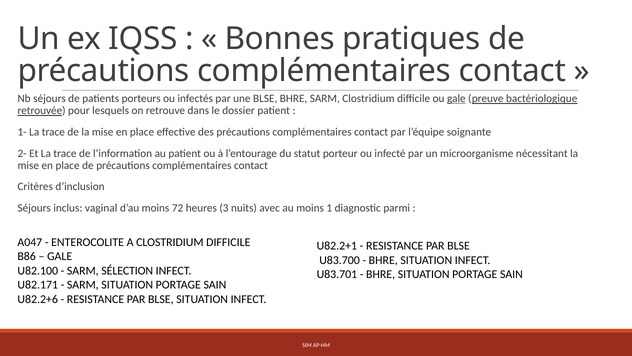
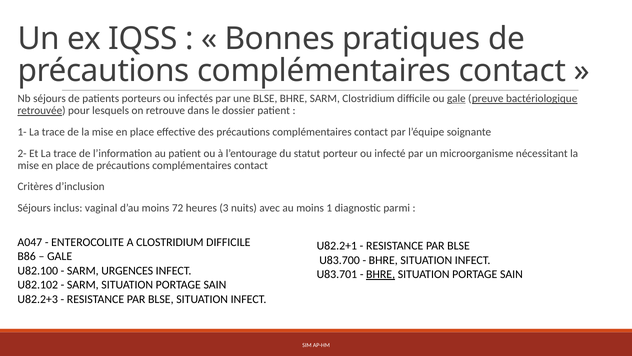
SÉLECTION: SÉLECTION -> URGENCES (127, 270)
BHRE underline: none -> present (381, 274)
U82.171: U82.171 -> U82.102 (38, 284)
U82.2+6: U82.2+6 -> U82.2+3 (38, 299)
